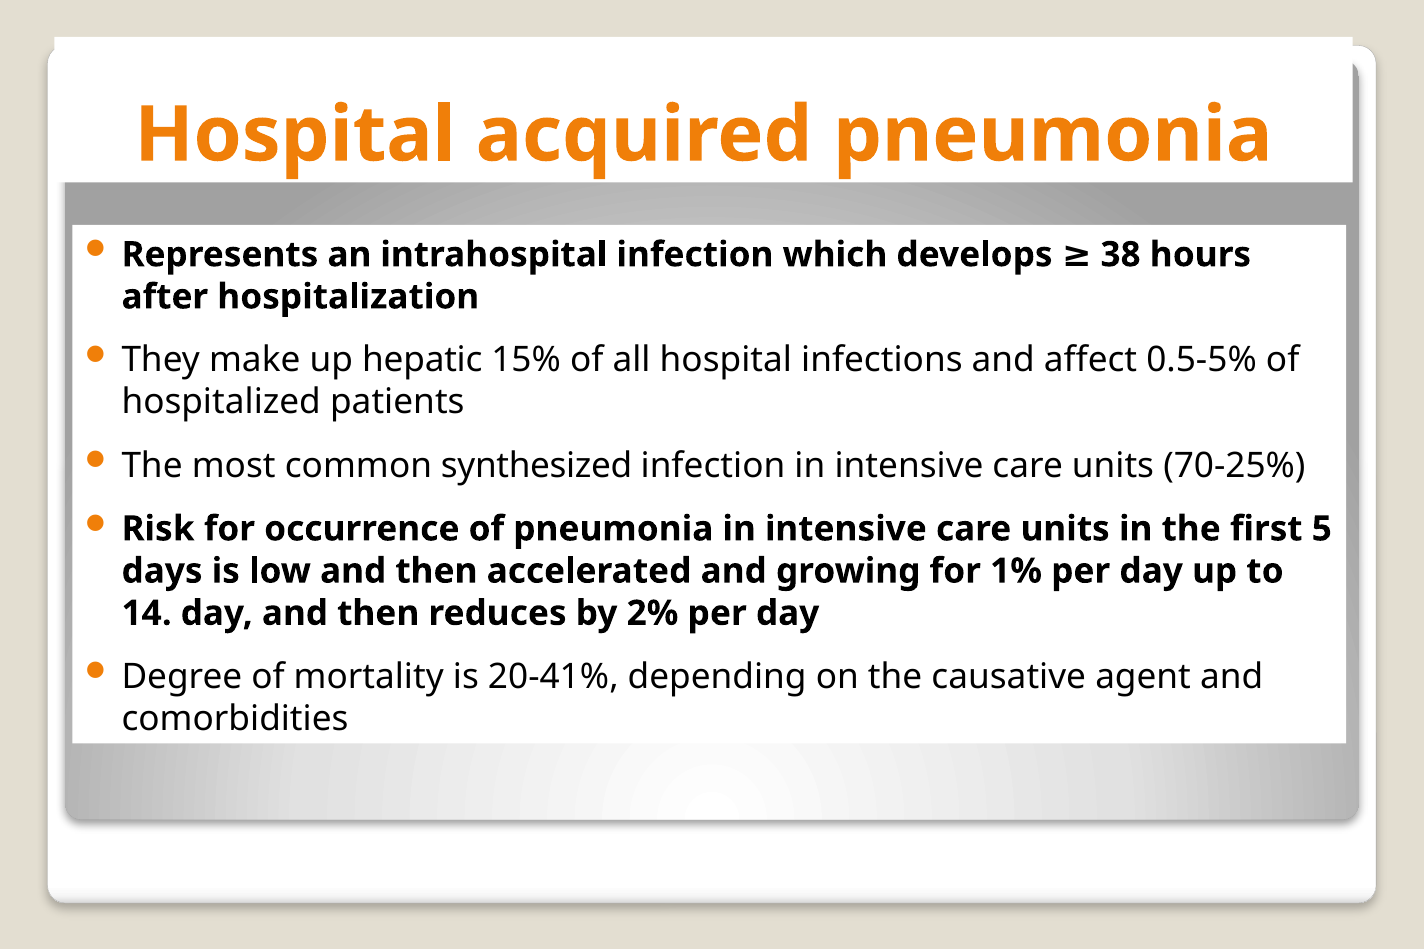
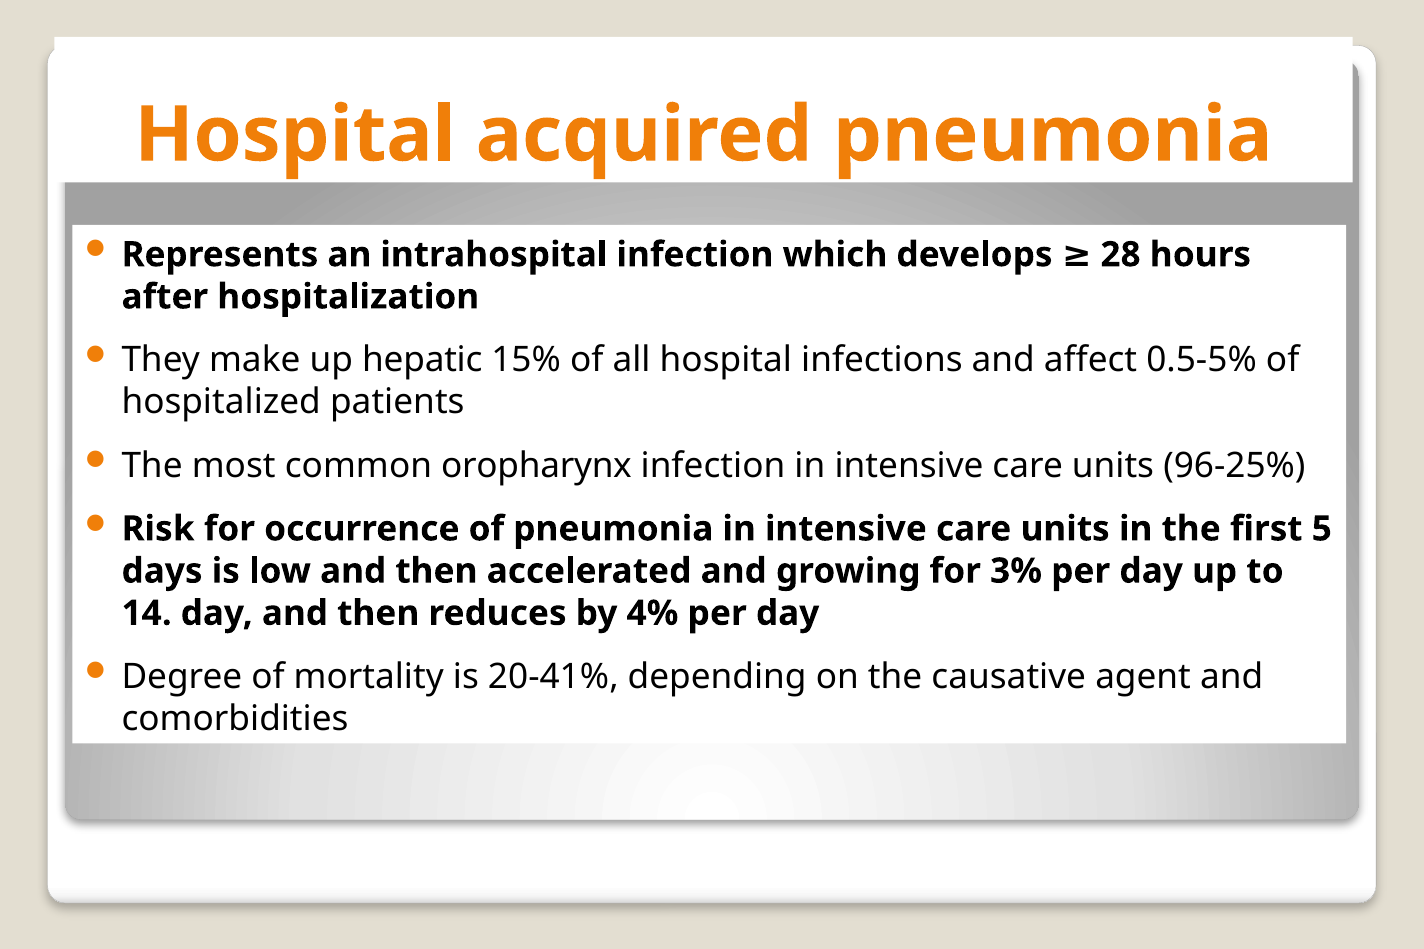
38: 38 -> 28 (1121, 255)
synthesized: synthesized -> oropharynx (537, 466)
70-25%: 70-25% -> 96-25% (1234, 466)
1%: 1% -> 3% (1016, 571)
2%: 2% -> 4% (653, 613)
